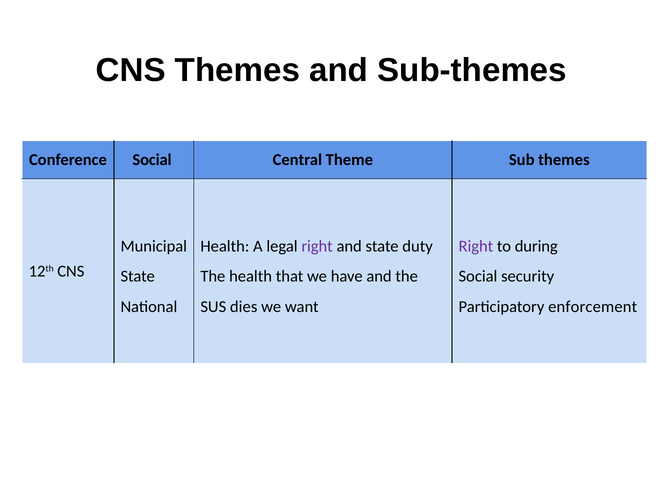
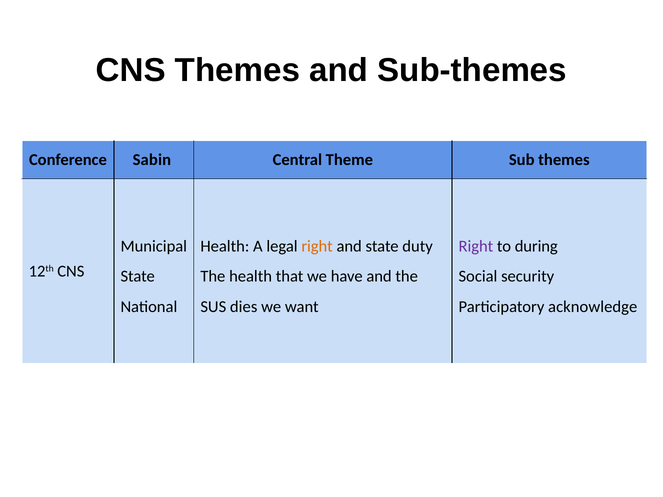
Conference Social: Social -> Sabin (152, 160)
right colour: purple -> orange (317, 246)
enforcement: enforcement -> acknowledge (593, 307)
